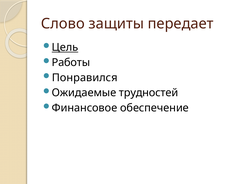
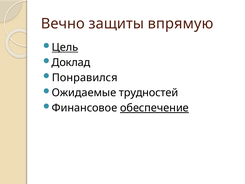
Слово: Слово -> Вечно (63, 24)
передает: передает -> впрямую (181, 24)
Работы: Работы -> Доклад (71, 62)
обеспечение underline: none -> present (154, 108)
